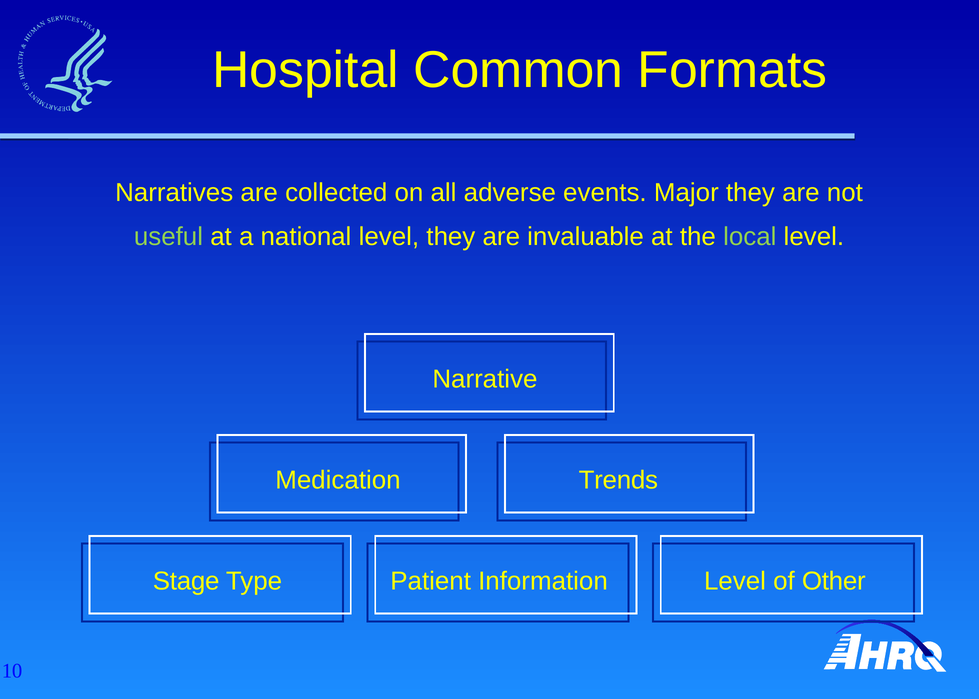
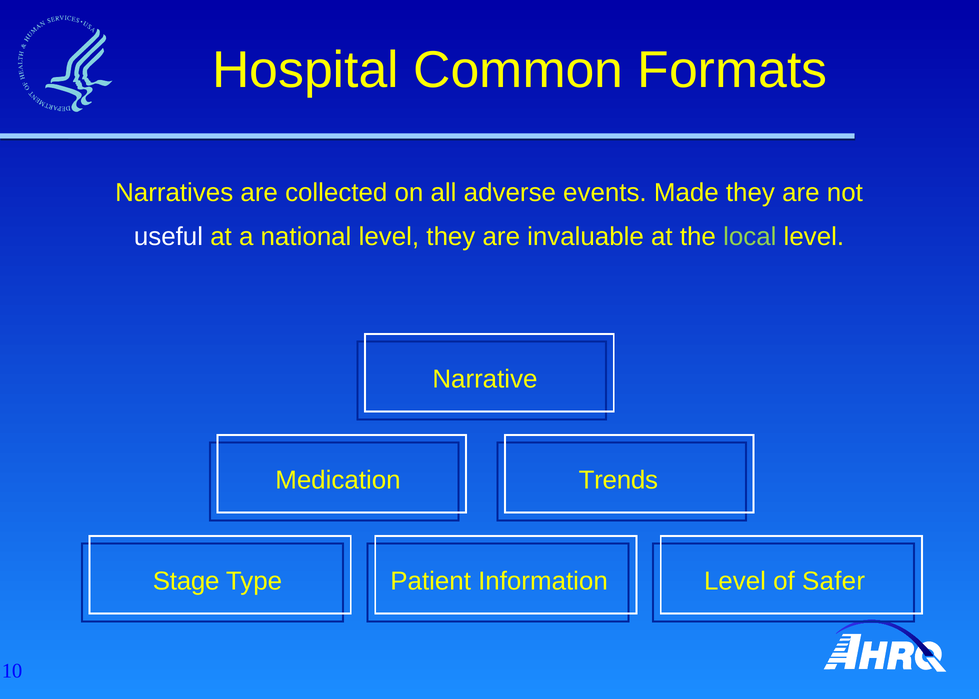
Major: Major -> Made (686, 193)
useful colour: light green -> white (168, 237)
Other: Other -> Safer (834, 581)
